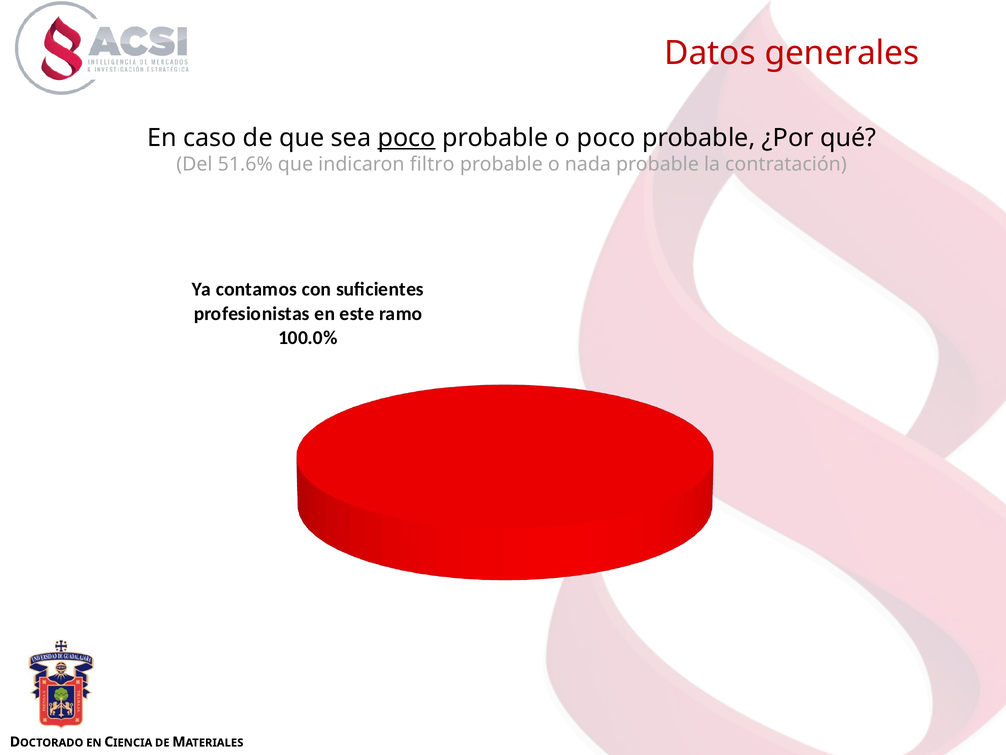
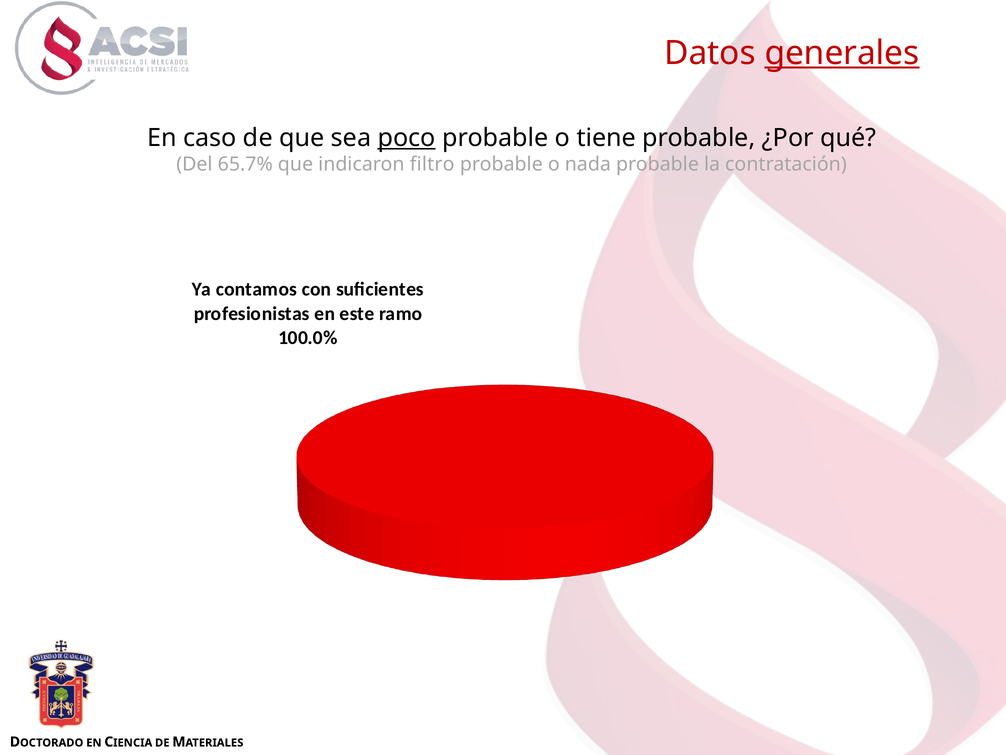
generales underline: none -> present (842, 53)
o poco: poco -> tiene (606, 138)
51.6%: 51.6% -> 65.7% (245, 164)
